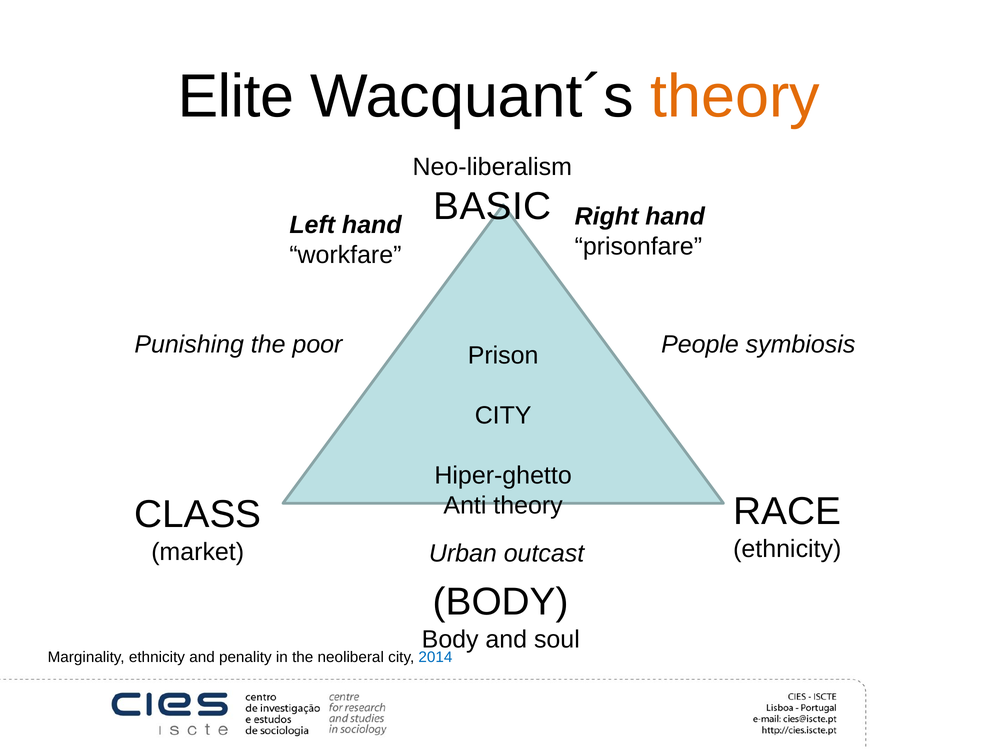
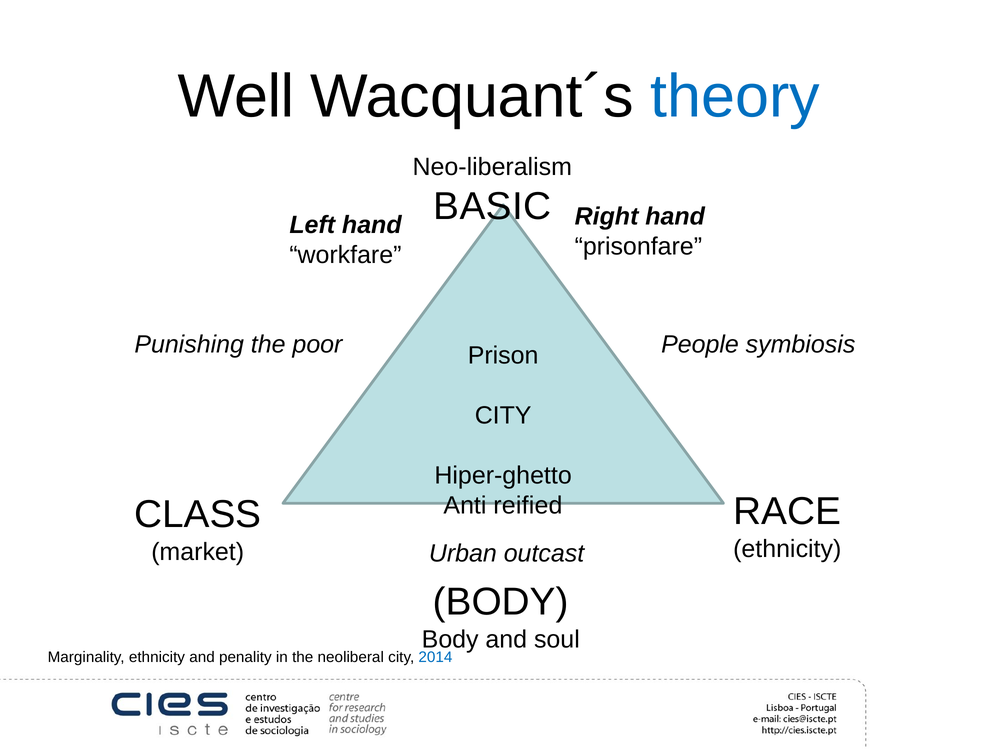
Elite: Elite -> Well (236, 97)
theory colour: orange -> blue (735, 97)
Anti theory: theory -> reified (528, 505)
